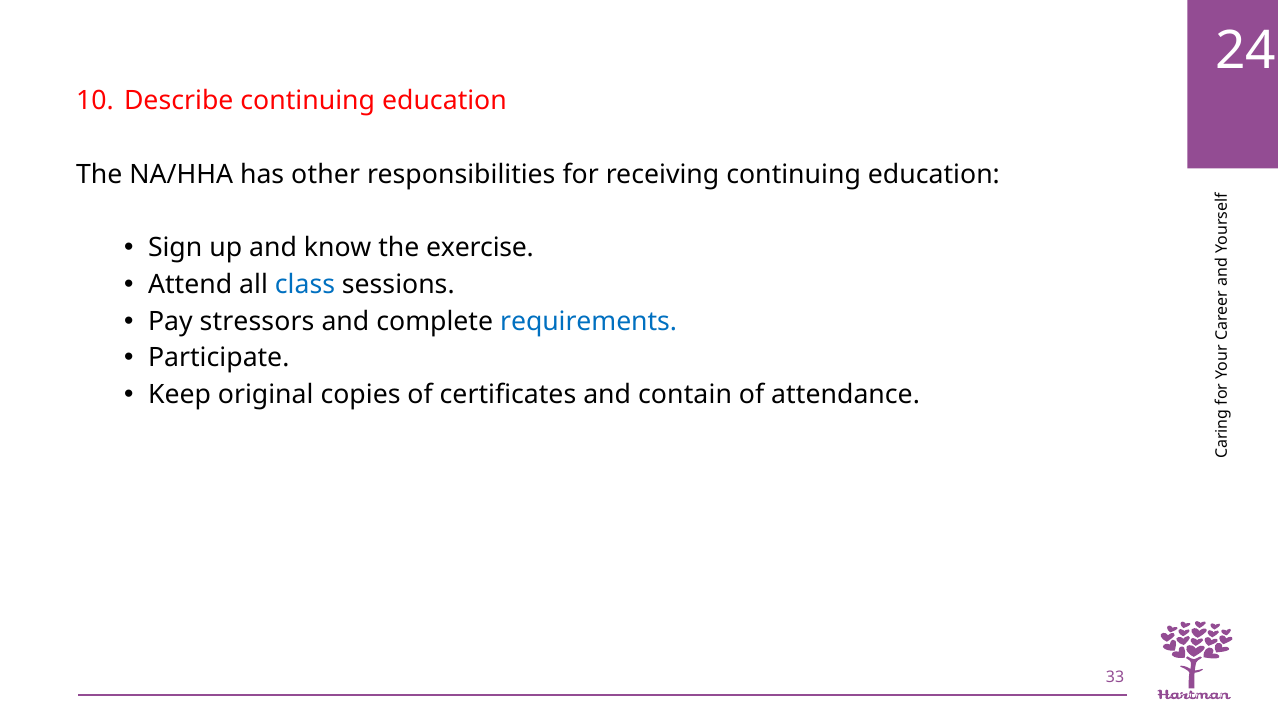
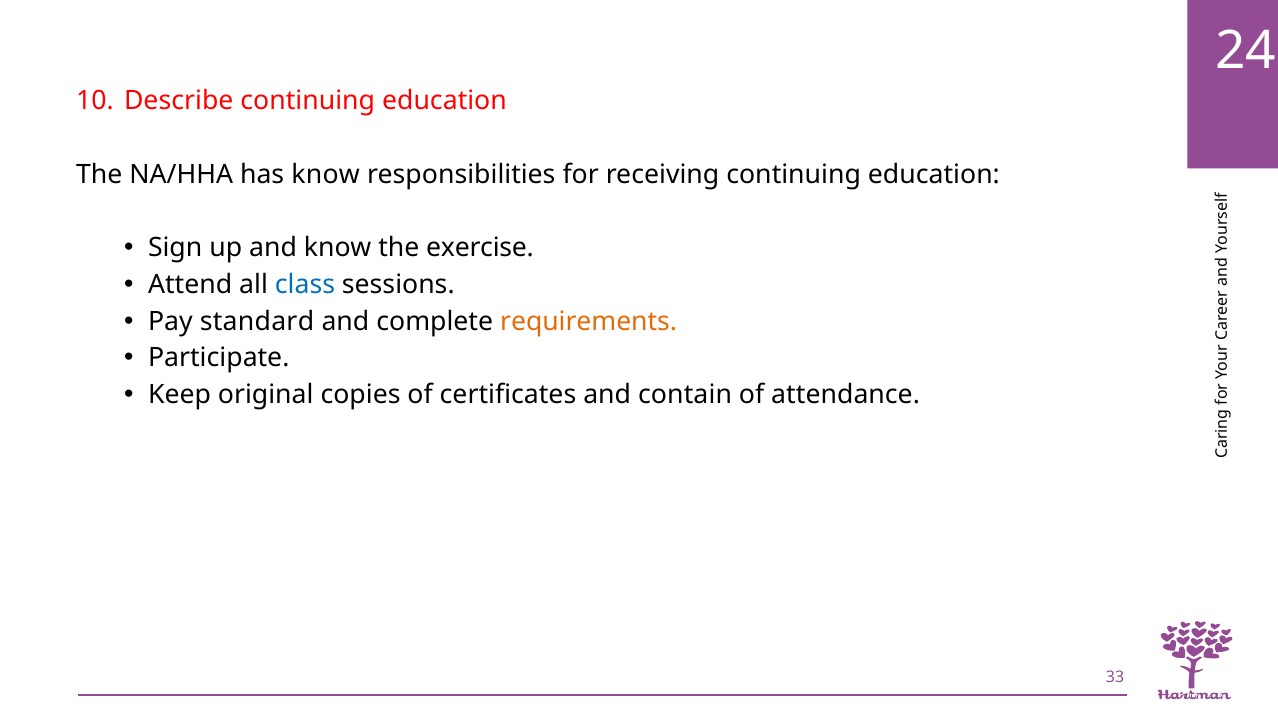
has other: other -> know (326, 174)
stressors: stressors -> standard (257, 321)
requirements colour: blue -> orange (589, 321)
